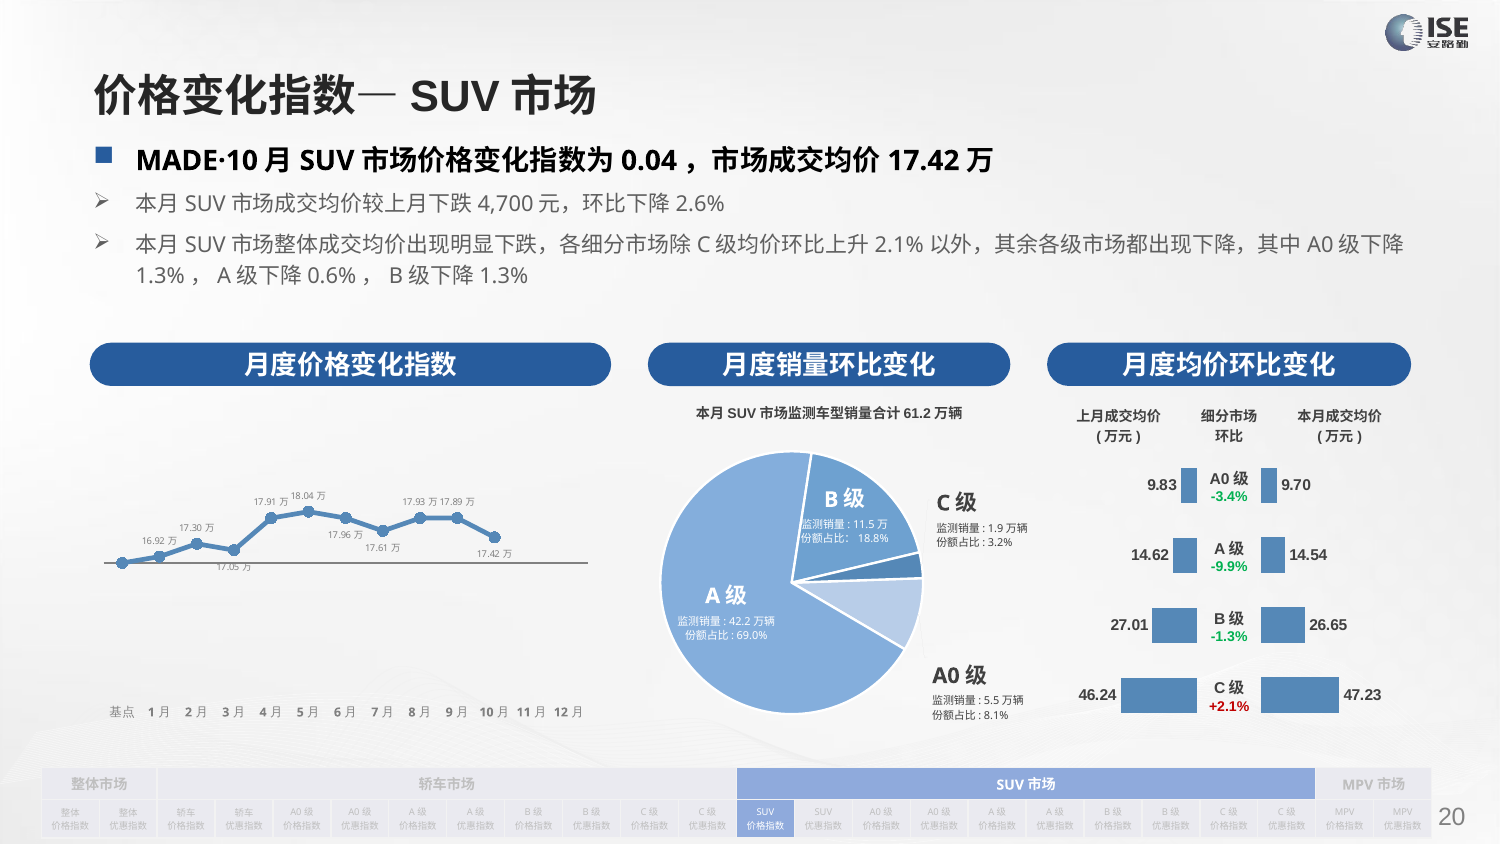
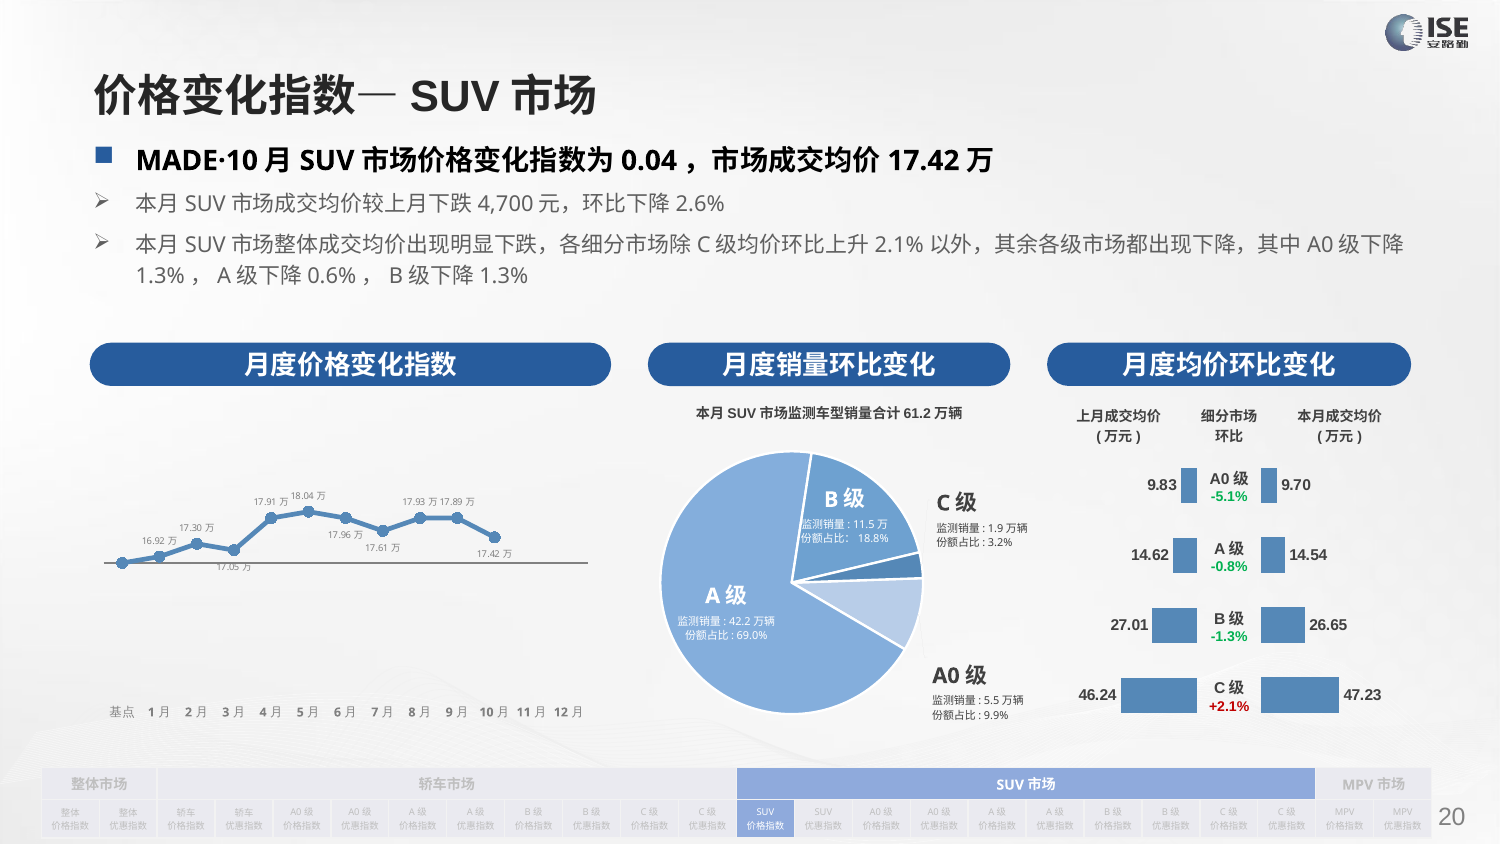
-3.4%: -3.4% -> -5.1% (1229, 497)
-9.9%: -9.9% -> -0.8% (1229, 567)
8.1%: 8.1% -> 9.9% (996, 715)
